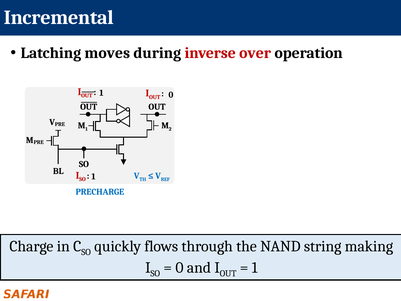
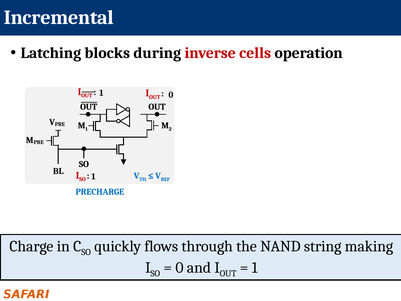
moves: moves -> blocks (107, 53)
over: over -> cells (255, 53)
